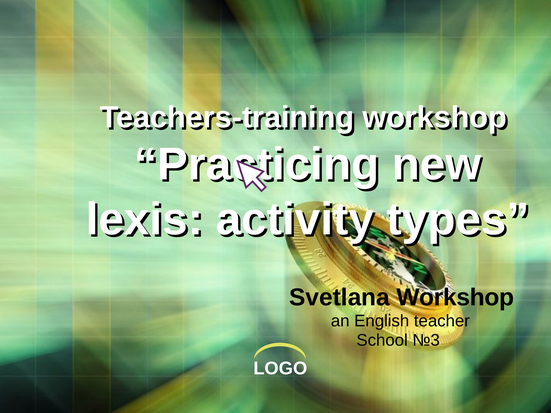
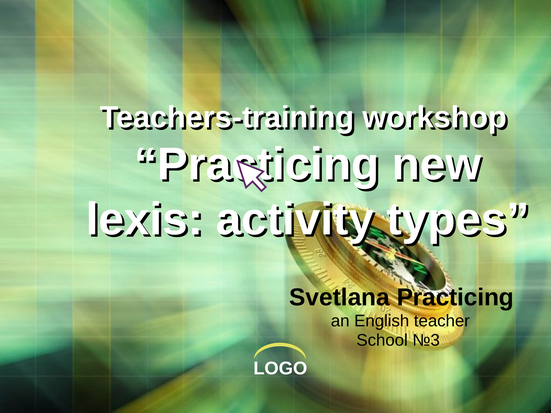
Svetlana Workshop: Workshop -> Practicing (455, 298)
